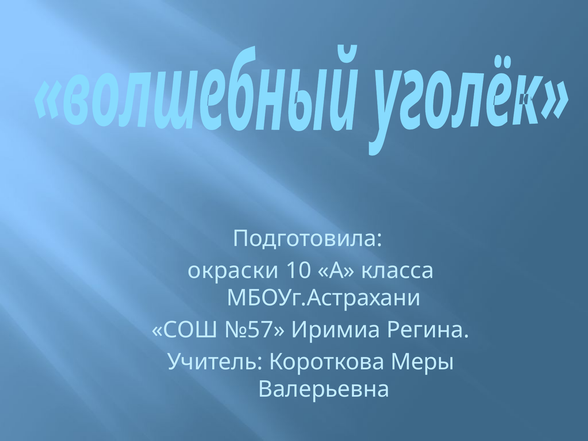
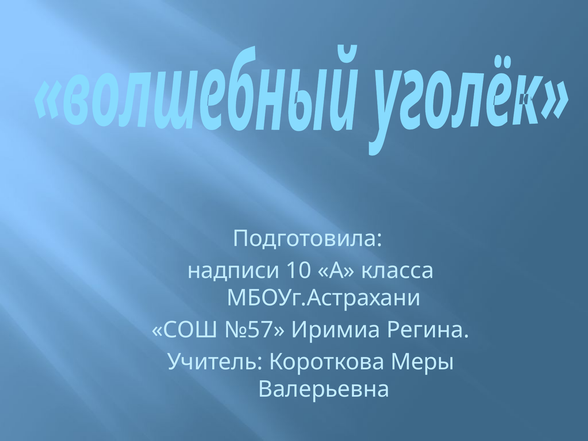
окраски: окраски -> надписи (234, 271)
